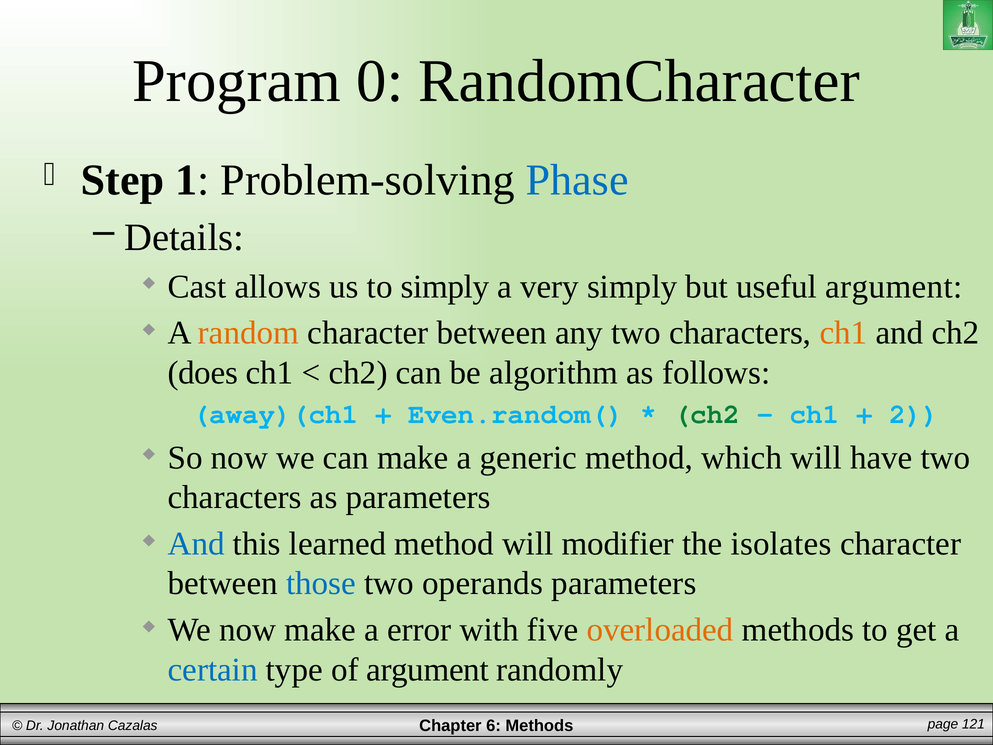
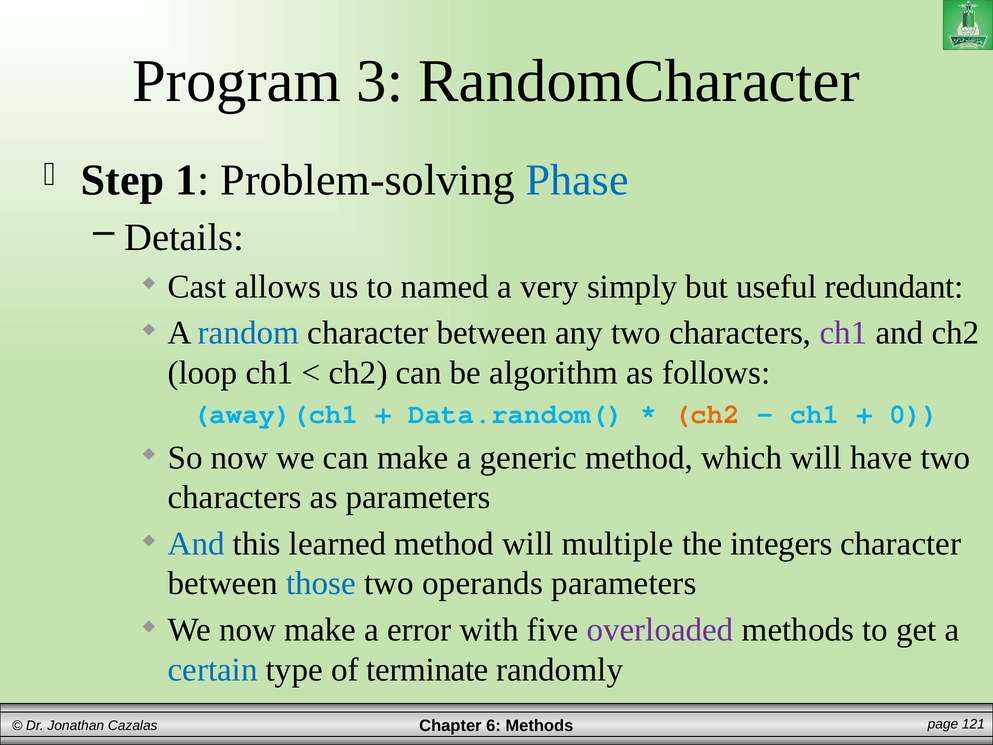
0: 0 -> 3 (380, 81)
to simply: simply -> named (445, 287)
useful argument: argument -> redundant (894, 287)
random colour: orange -> blue (248, 333)
ch1 colour: orange -> purple (843, 333)
does: does -> loop (203, 373)
Even.random(: Even.random( -> Data.random( (516, 414)
ch2 colour: green -> orange (707, 414)
2: 2 -> 0 (914, 414)
modifier: modifier -> multiple (618, 544)
isolates: isolates -> integers (781, 544)
overloaded colour: orange -> purple (660, 630)
of argument: argument -> terminate (428, 669)
